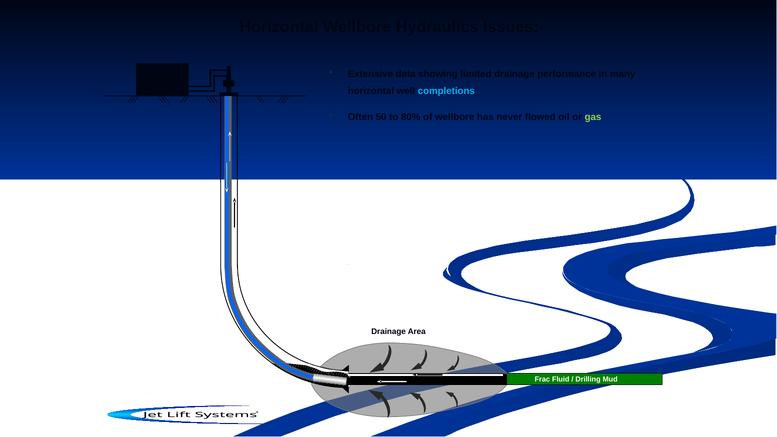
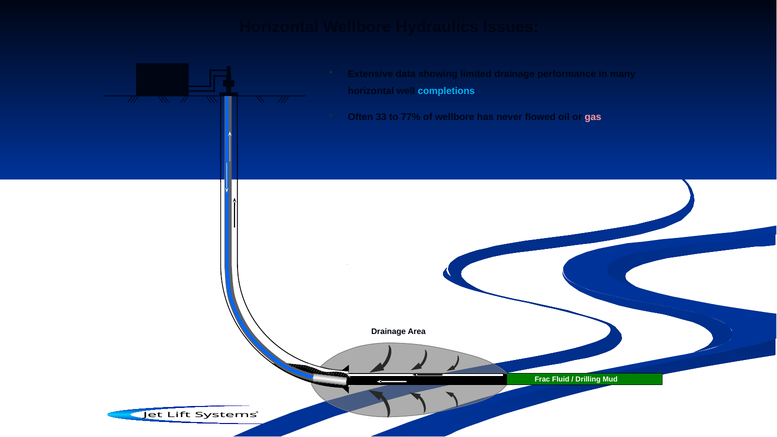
50: 50 -> 33 (381, 117)
80%: 80% -> 77% (411, 117)
gas colour: light green -> pink (593, 117)
